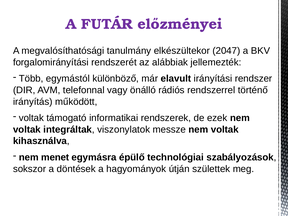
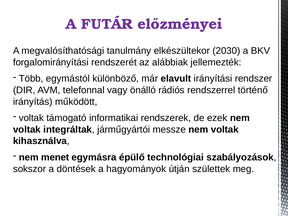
2047: 2047 -> 2030 (226, 51)
viszonylatok: viszonylatok -> járműgyártói (124, 129)
